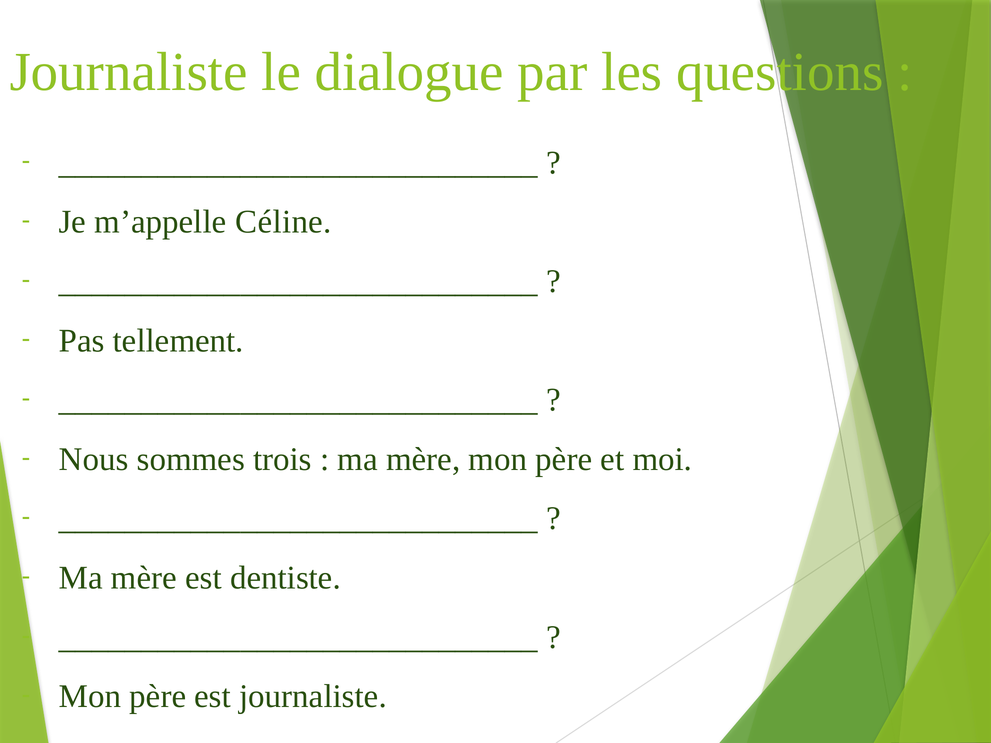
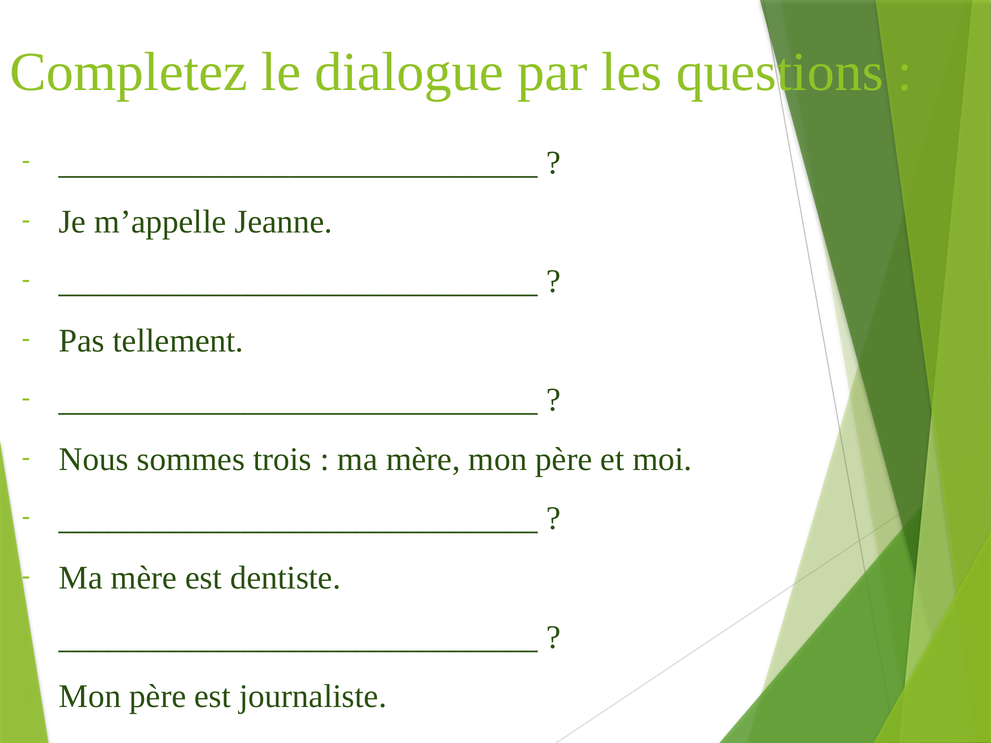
Journaliste: Journaliste -> Completez (129, 72)
Céline: Céline -> Jeanne (284, 222)
